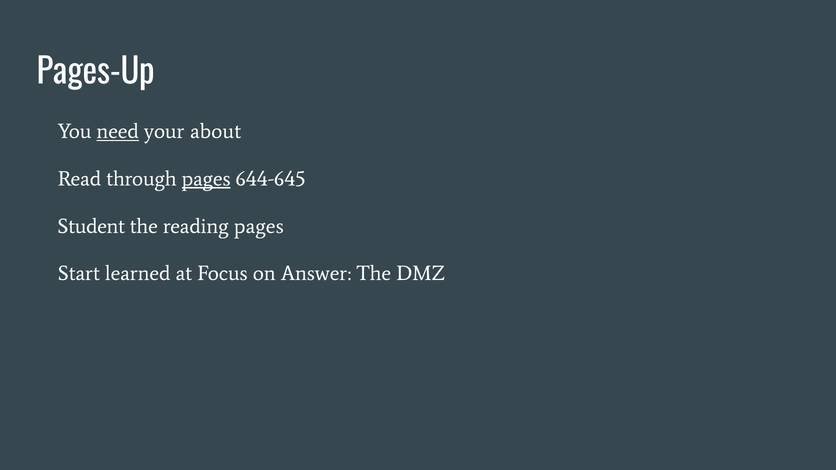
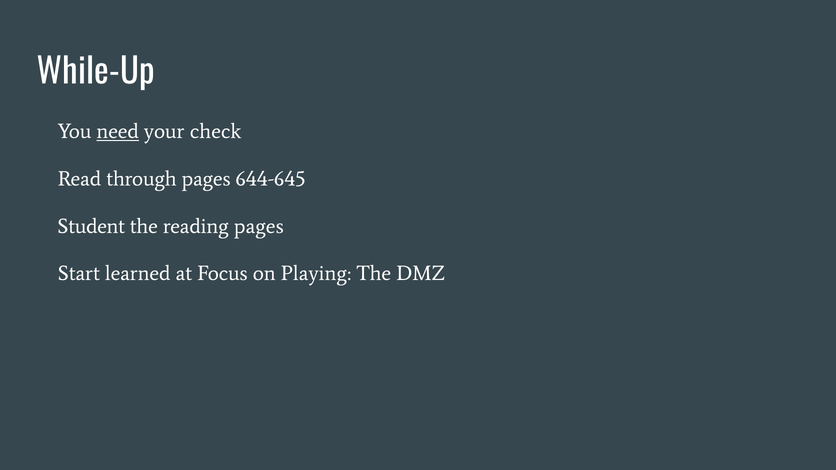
Pages-Up: Pages-Up -> While-Up (96, 72)
about: about -> check (216, 131)
pages underline: present -> none (206, 179)
Answer: Answer -> Playing (316, 274)
